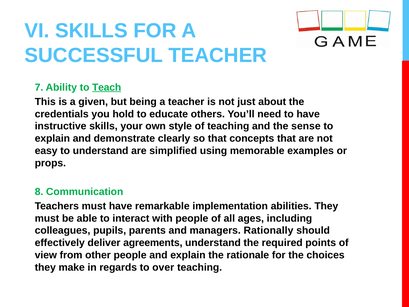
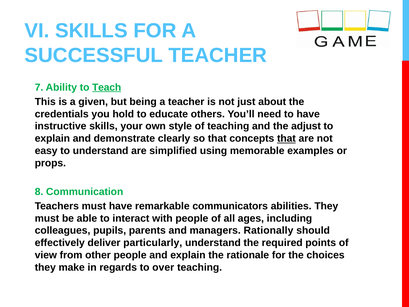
sense: sense -> adjust (306, 126)
that underline: none -> present (286, 138)
implementation: implementation -> communicators (230, 206)
agreements: agreements -> particularly (153, 243)
